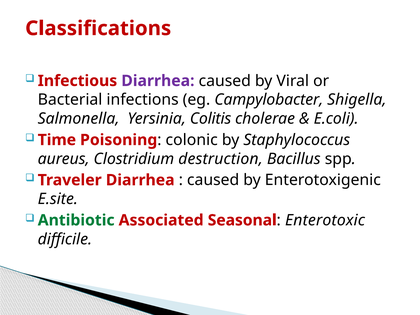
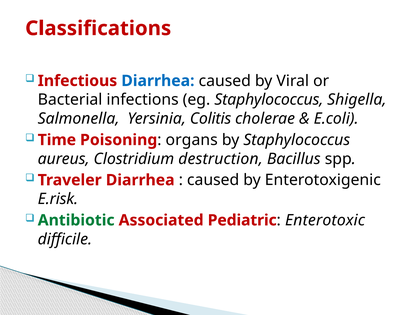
Diarrhea colour: purple -> blue (158, 81)
eg Campylobacter: Campylobacter -> Staphylococcus (269, 100)
colonic: colonic -> organs (192, 140)
E.site: E.site -> E.risk (58, 199)
Seasonal: Seasonal -> Pediatric (242, 220)
